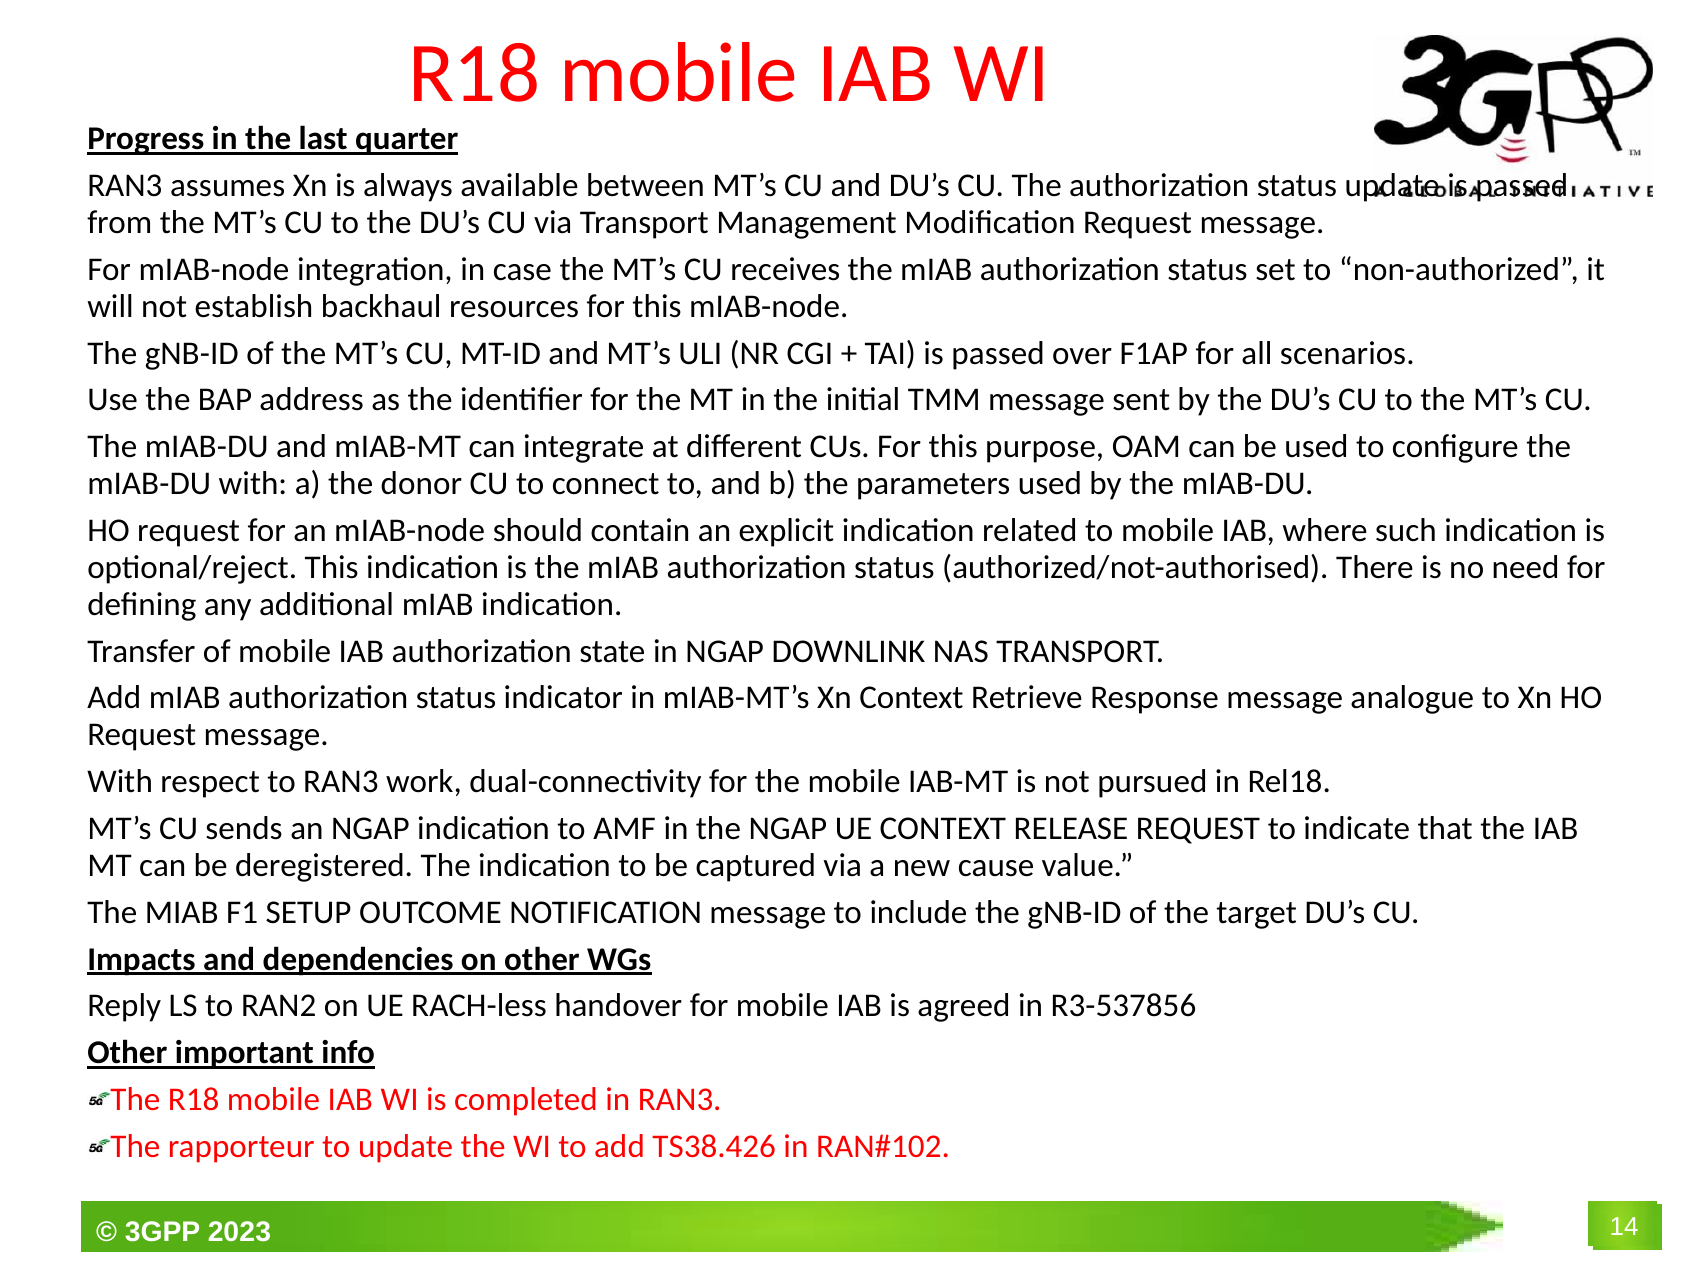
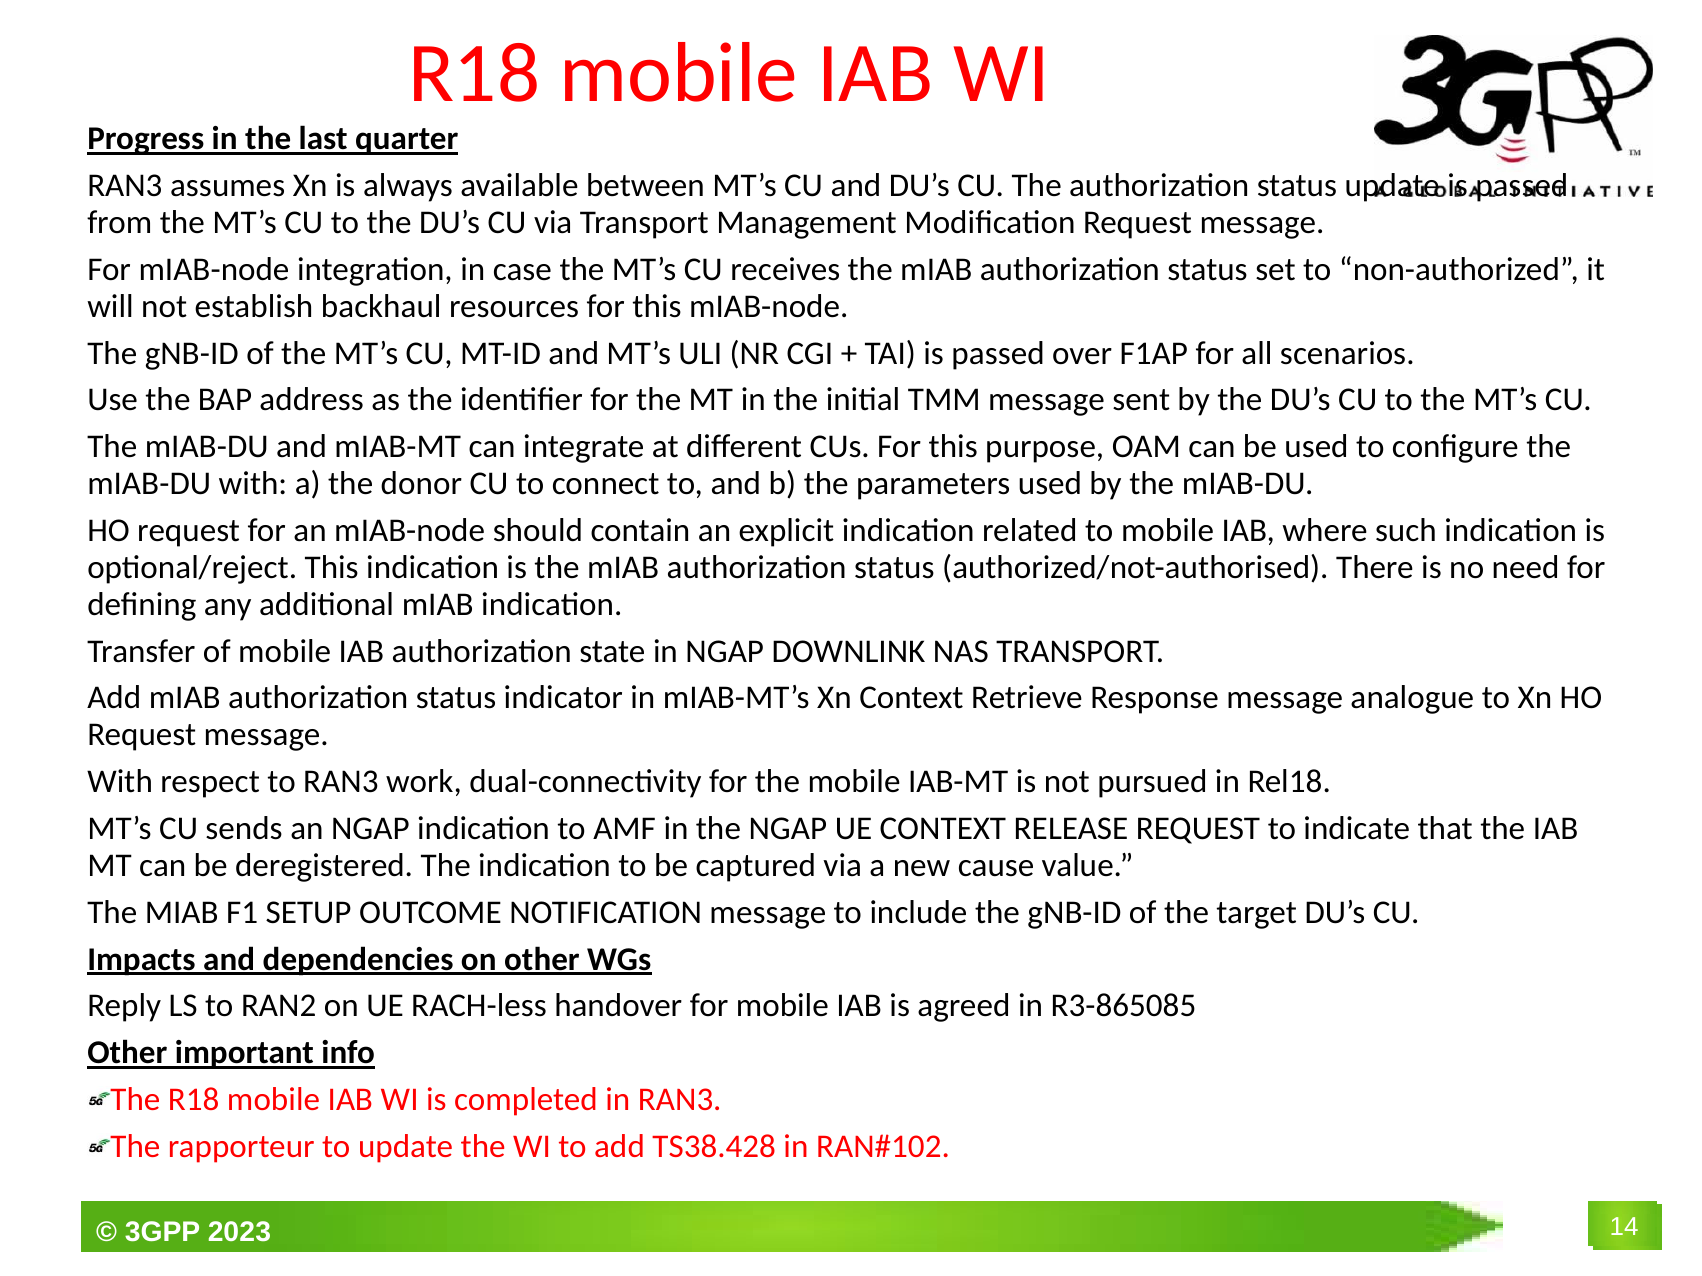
R3-537856: R3-537856 -> R3-865085 (1123, 1006)
TS38.426: TS38.426 -> TS38.428 (714, 1147)
